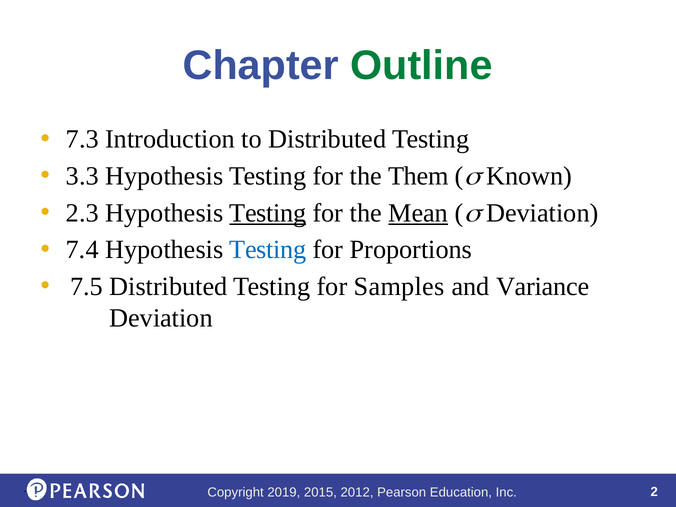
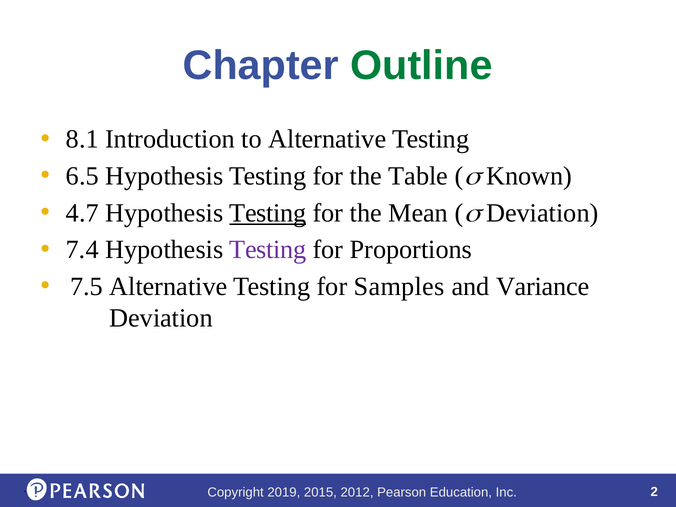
7.3: 7.3 -> 8.1 (82, 139)
to Distributed: Distributed -> Alternative (327, 139)
3.3: 3.3 -> 6.5 (82, 176)
Them: Them -> Table (418, 176)
2.3: 2.3 -> 4.7 (82, 213)
Mean underline: present -> none (418, 213)
Testing colour: blue -> purple (268, 250)
7.5 Distributed: Distributed -> Alternative (168, 287)
